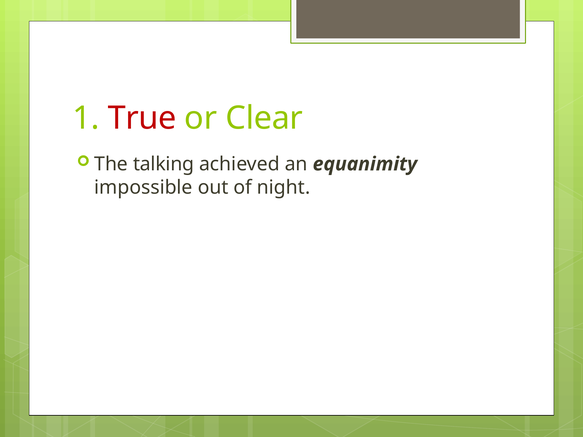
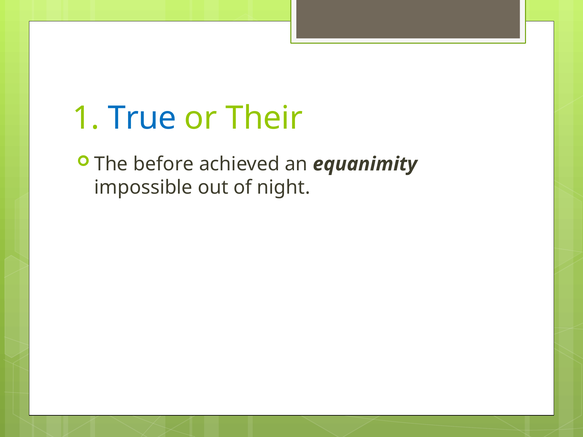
True colour: red -> blue (142, 118)
Clear: Clear -> Their (264, 118)
talking: talking -> before (163, 164)
